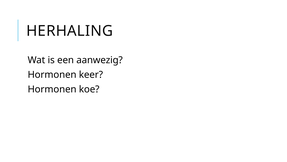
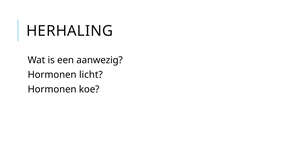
keer: keer -> licht (91, 75)
